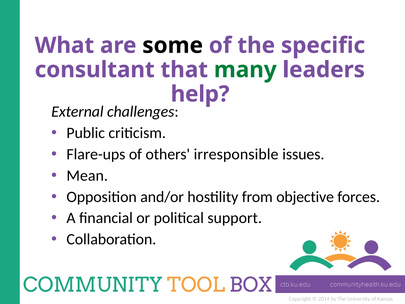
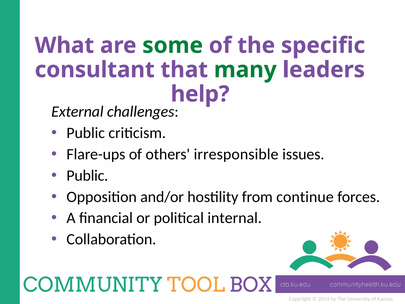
some colour: black -> green (173, 45)
Mean: Mean -> Public (87, 175)
objective: objective -> continue (305, 197)
support: support -> internal (235, 218)
